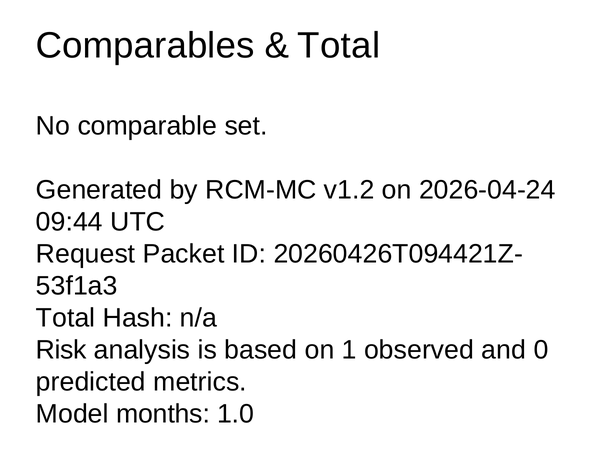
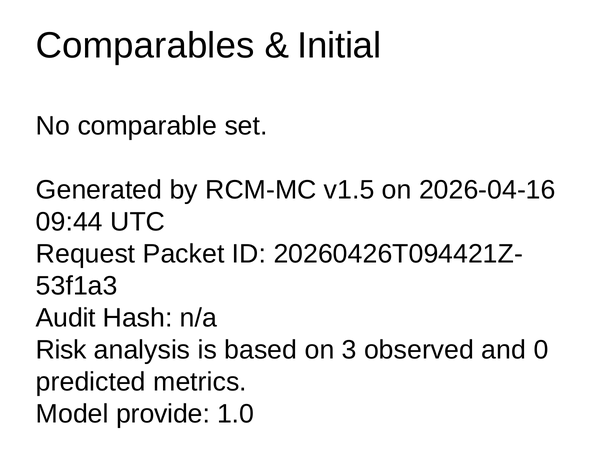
Total: Total -> Initial (339, 46)
v1.2: v1.2 -> v1.5 (349, 190)
2026-04-24: 2026-04-24 -> 2026-04-16 (487, 190)
Total: Total -> Audit (66, 318)
1: 1 -> 3 (349, 350)
months: months -> provide (163, 415)
